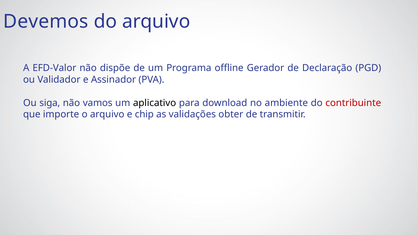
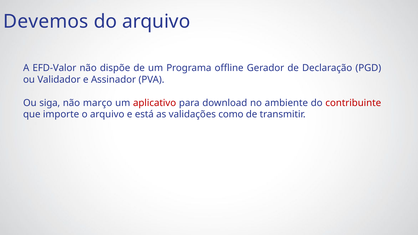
vamos: vamos -> março (98, 103)
aplicativo colour: black -> red (155, 103)
chip: chip -> está (144, 114)
obter: obter -> como (231, 114)
